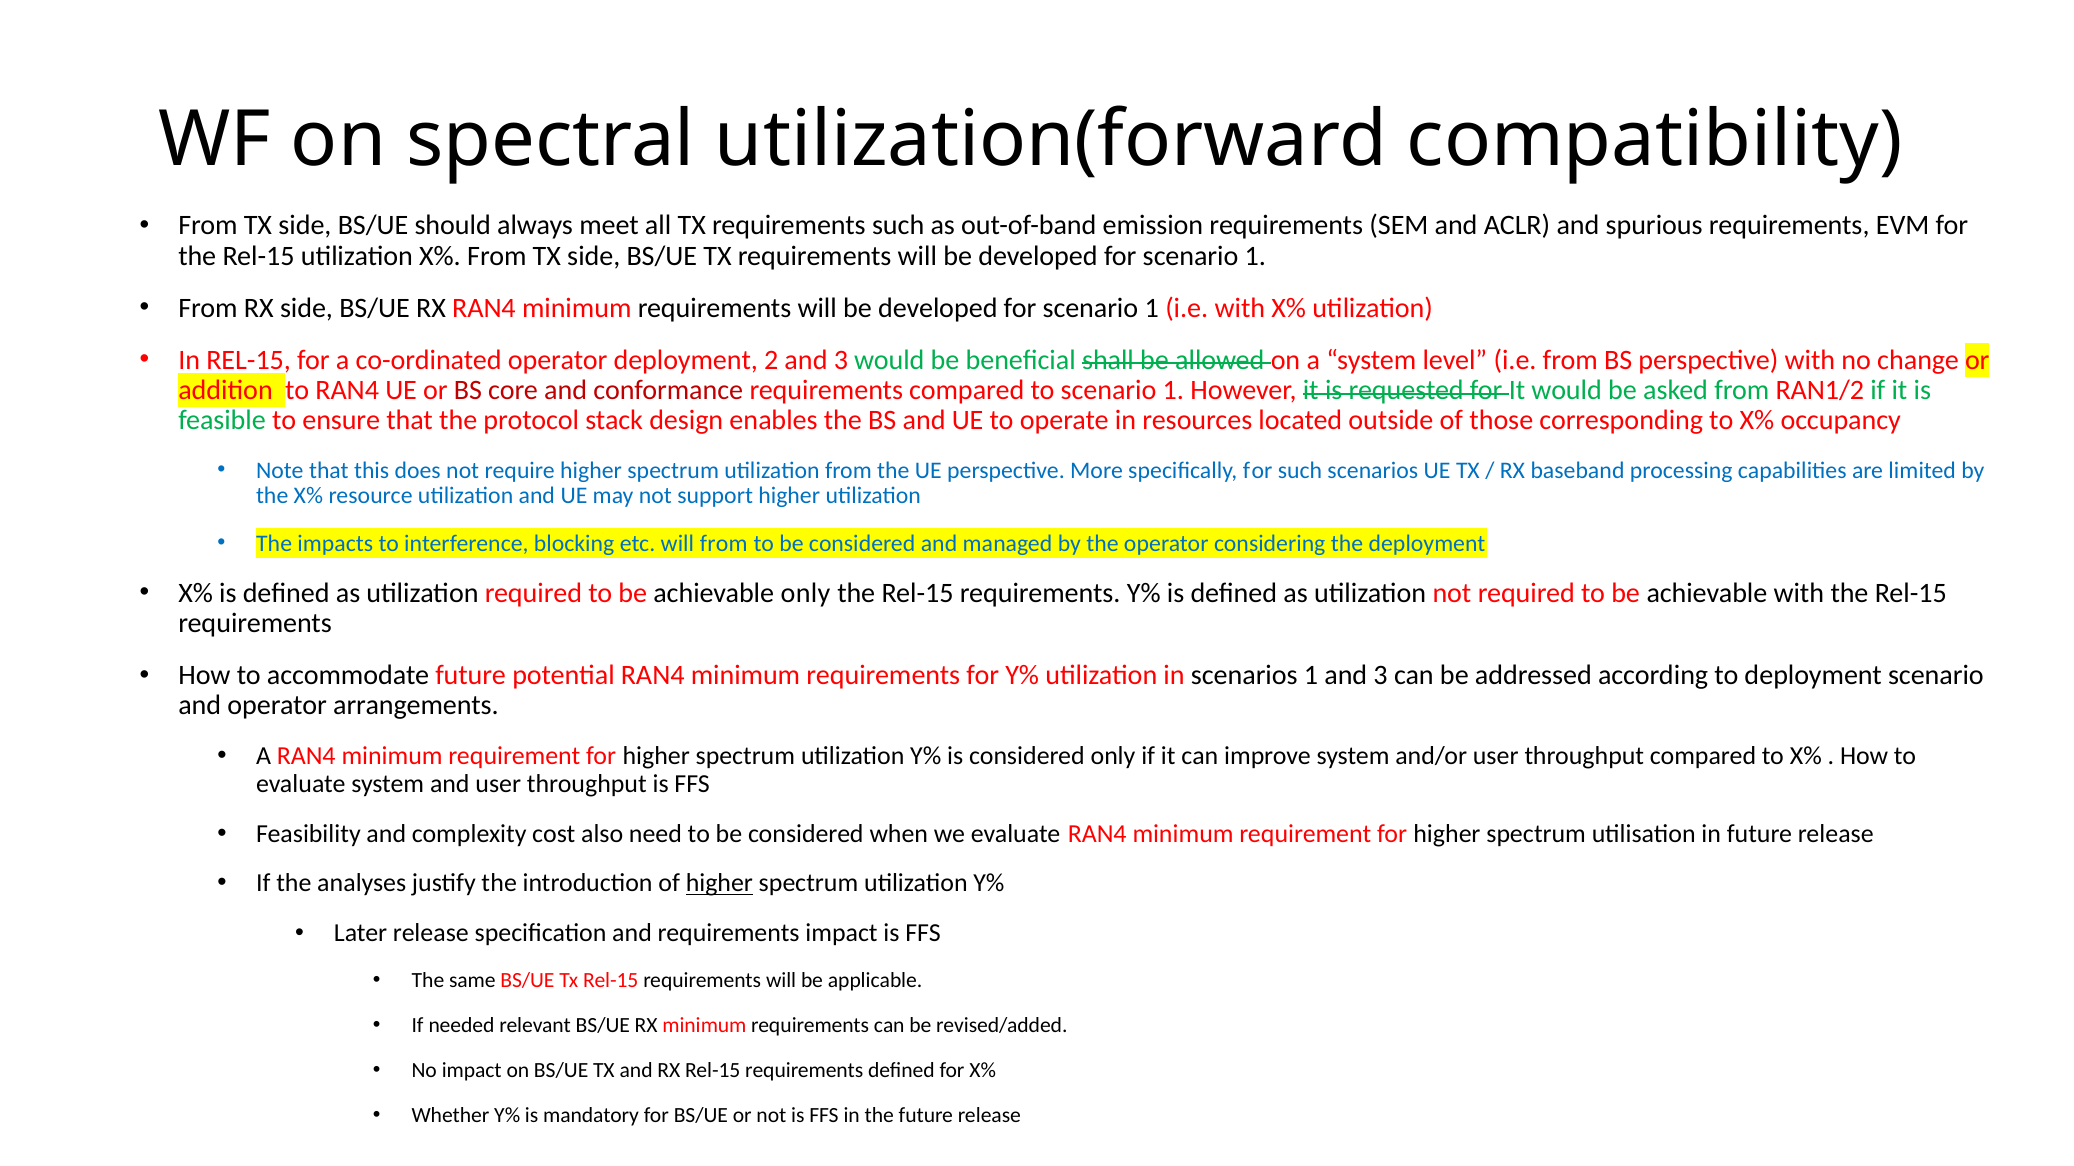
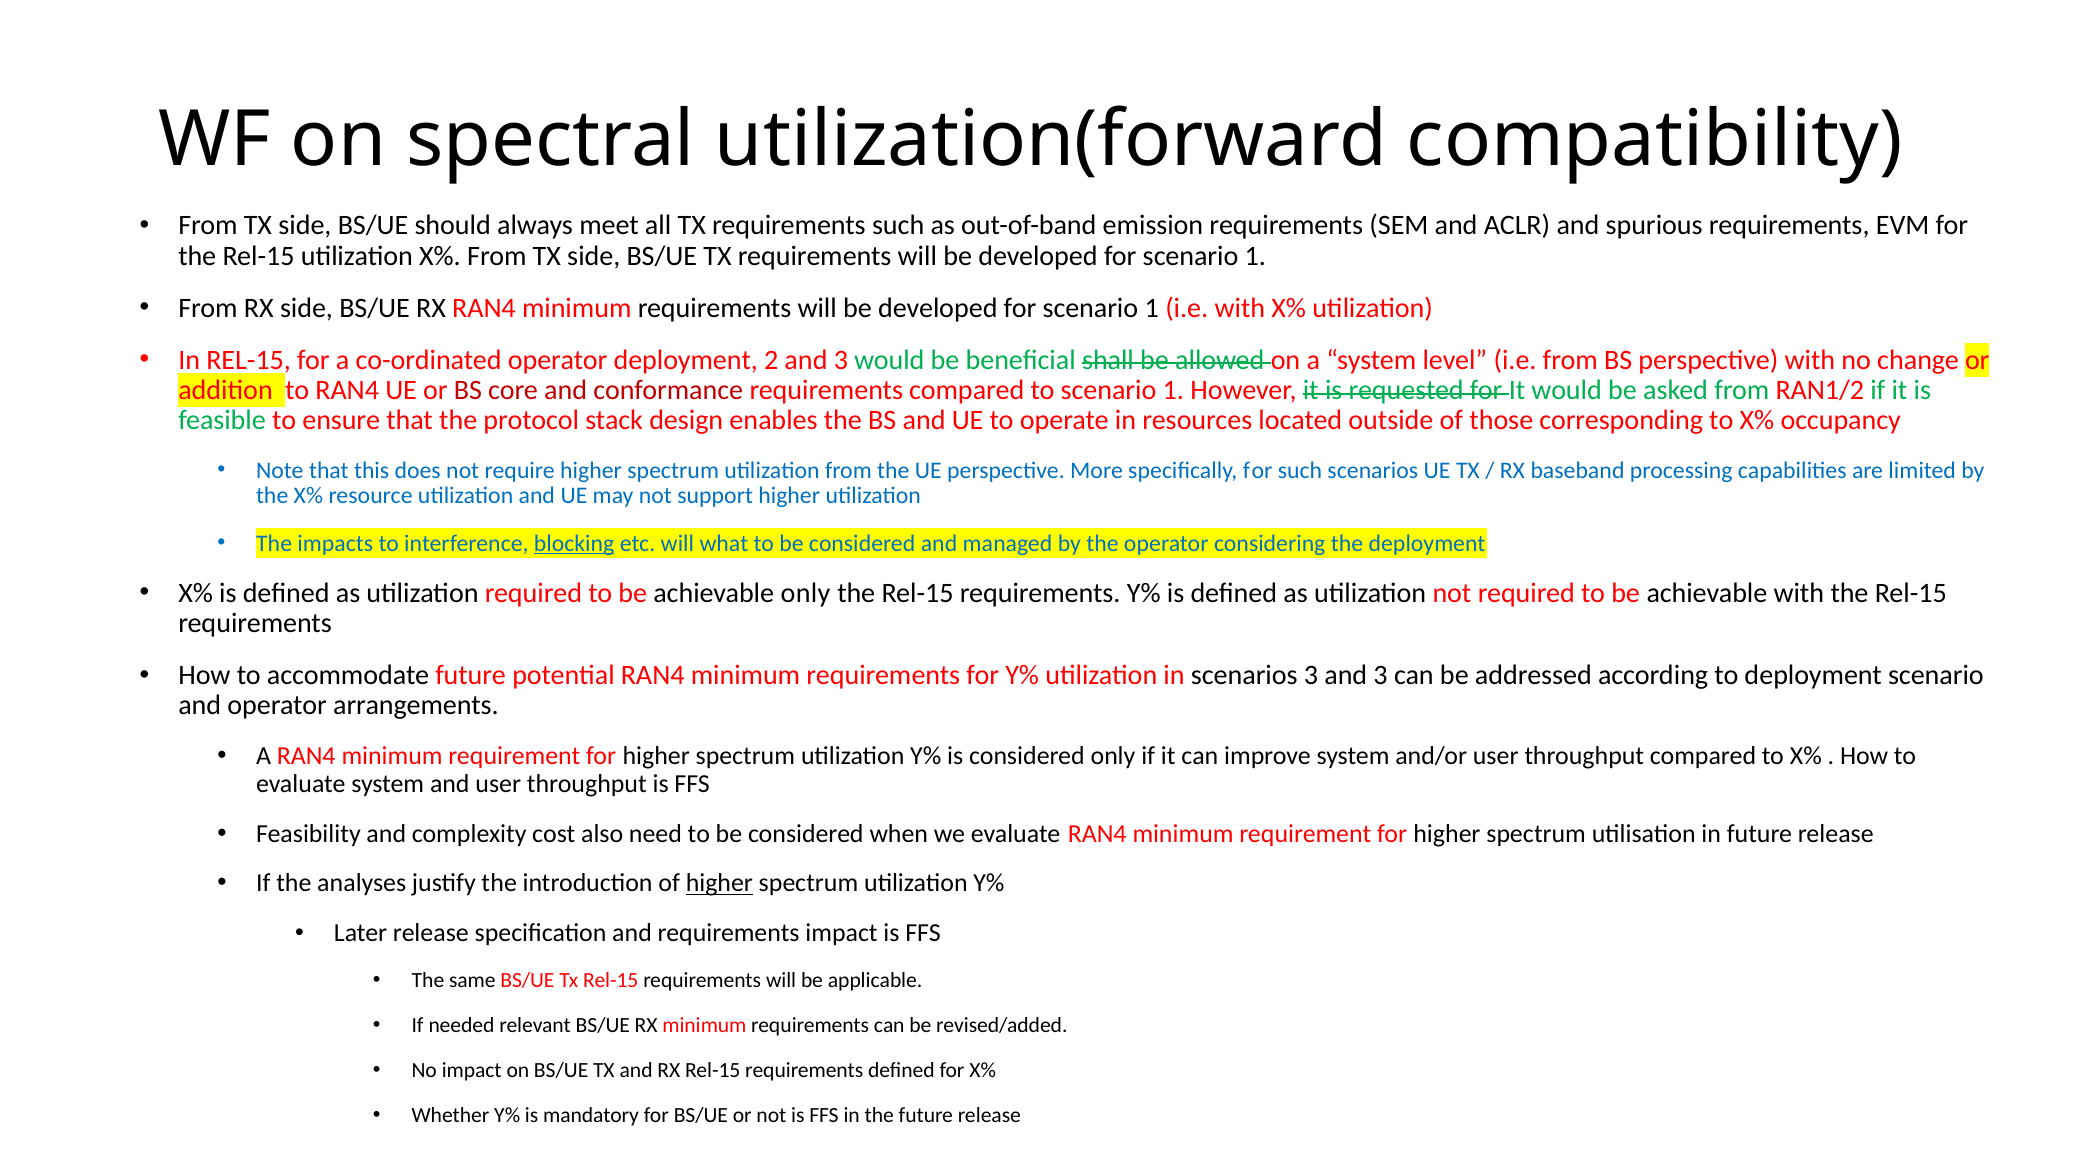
blocking underline: none -> present (574, 544)
will from: from -> what (724, 544)
scenarios 1: 1 -> 3 (1311, 676)
